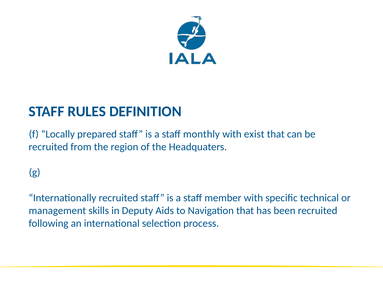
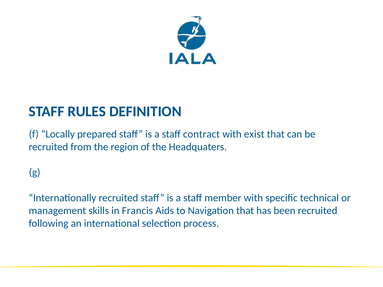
monthly: monthly -> contract (201, 134)
Deputy: Deputy -> Francis (137, 211)
